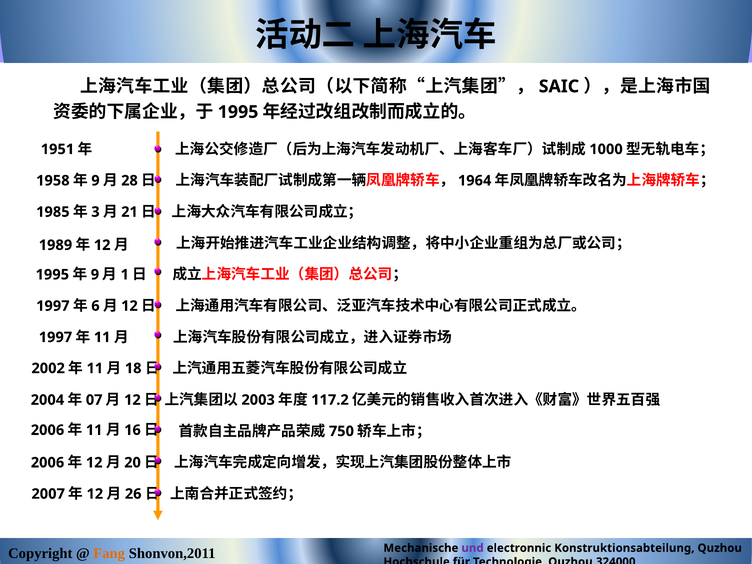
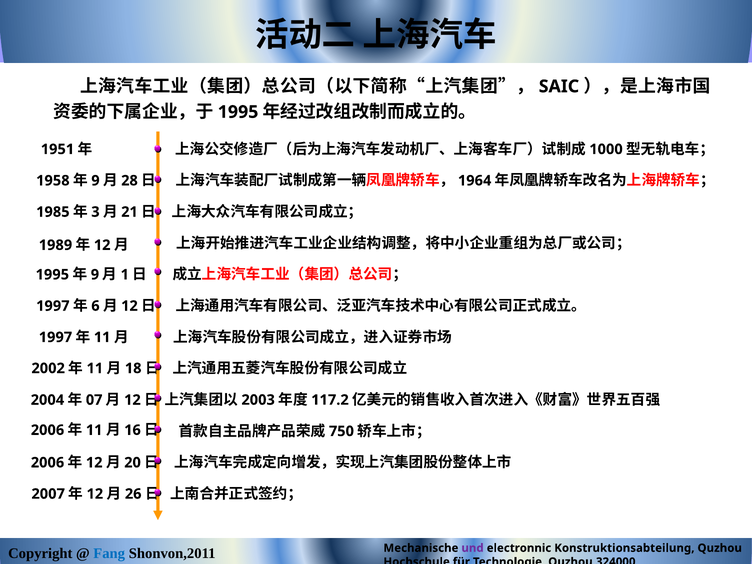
Fang colour: orange -> blue (109, 554)
